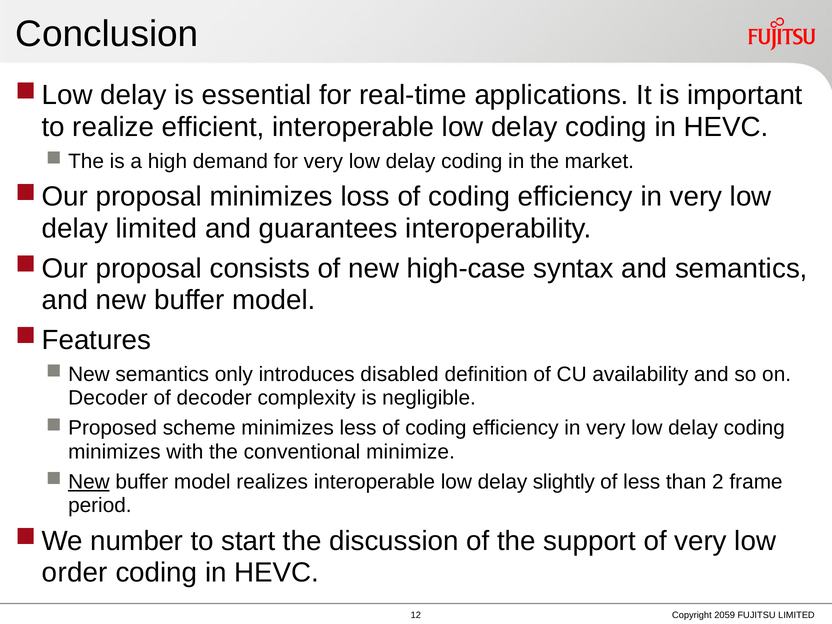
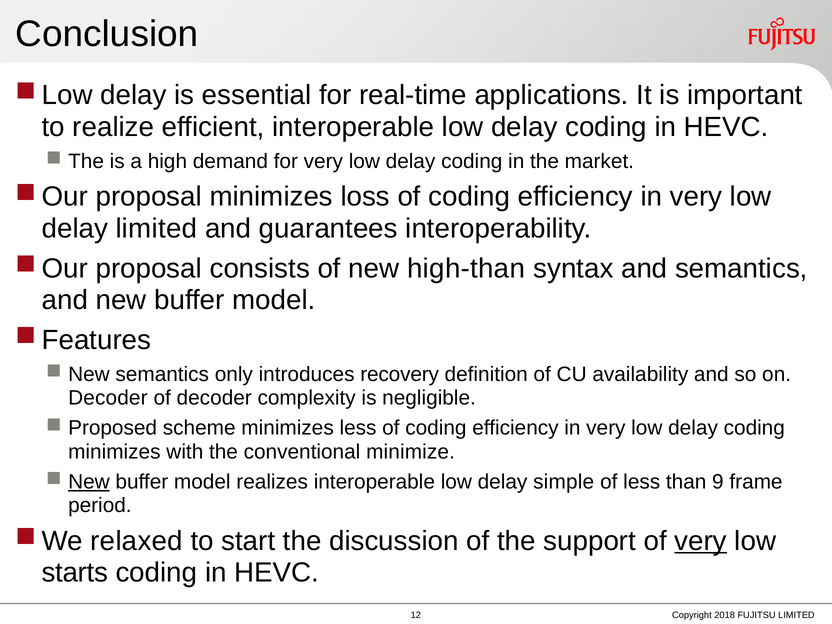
high-case: high-case -> high-than (466, 268)
disabled: disabled -> recovery (400, 374)
slightly: slightly -> simple (564, 482)
2: 2 -> 9 (718, 482)
number: number -> relaxed (137, 541)
very underline: none -> present (701, 541)
order: order -> starts (75, 572)
2059: 2059 -> 2018 (725, 615)
